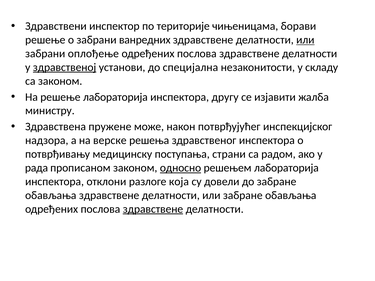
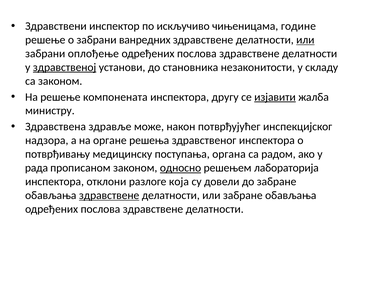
територије: територије -> искључиво (183, 26)
борави: борави -> године (298, 26)
специјална: специјална -> становника (190, 67)
решење лабораторија: лабораторија -> компонената (115, 97)
изјавити underline: none -> present (275, 97)
пружене: пружене -> здравље (110, 127)
верске: верске -> органе (110, 141)
страни: страни -> органа (229, 154)
здравствене underline: none -> present (109, 195)
здравствене underline: present -> none (153, 209)
